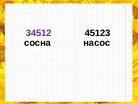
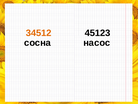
34512 colour: purple -> orange (39, 33)
